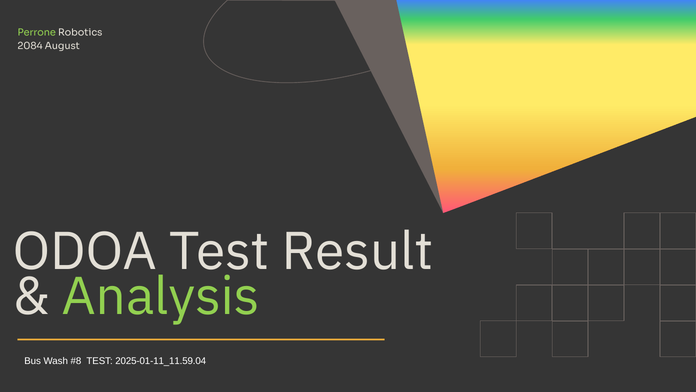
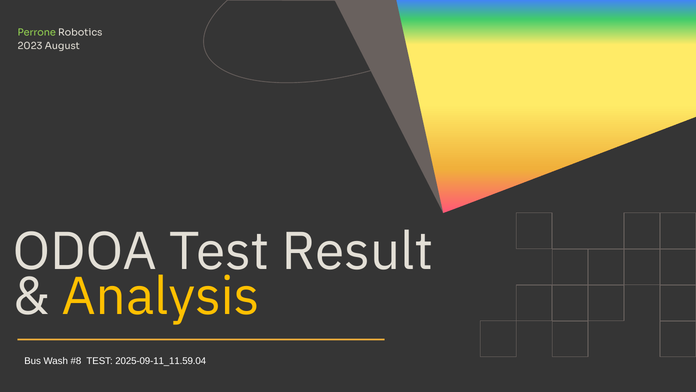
2084: 2084 -> 2023 (30, 46)
Analysis colour: light green -> yellow (161, 296)
2025-01-11_11.59.04: 2025-01-11_11.59.04 -> 2025-09-11_11.59.04 (161, 360)
